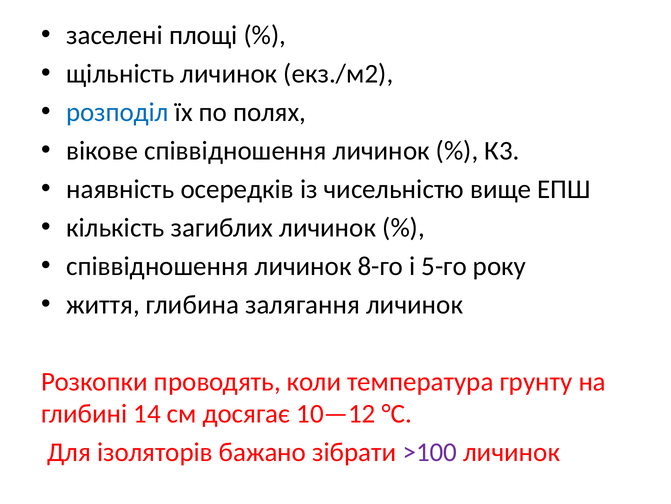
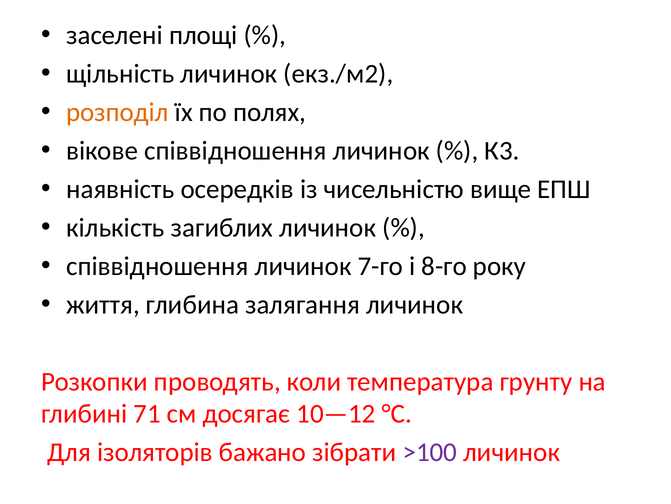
розподіл colour: blue -> orange (117, 112)
8-го: 8-го -> 7-го (380, 266)
5-го: 5-го -> 8-го (444, 266)
14: 14 -> 71 (147, 413)
